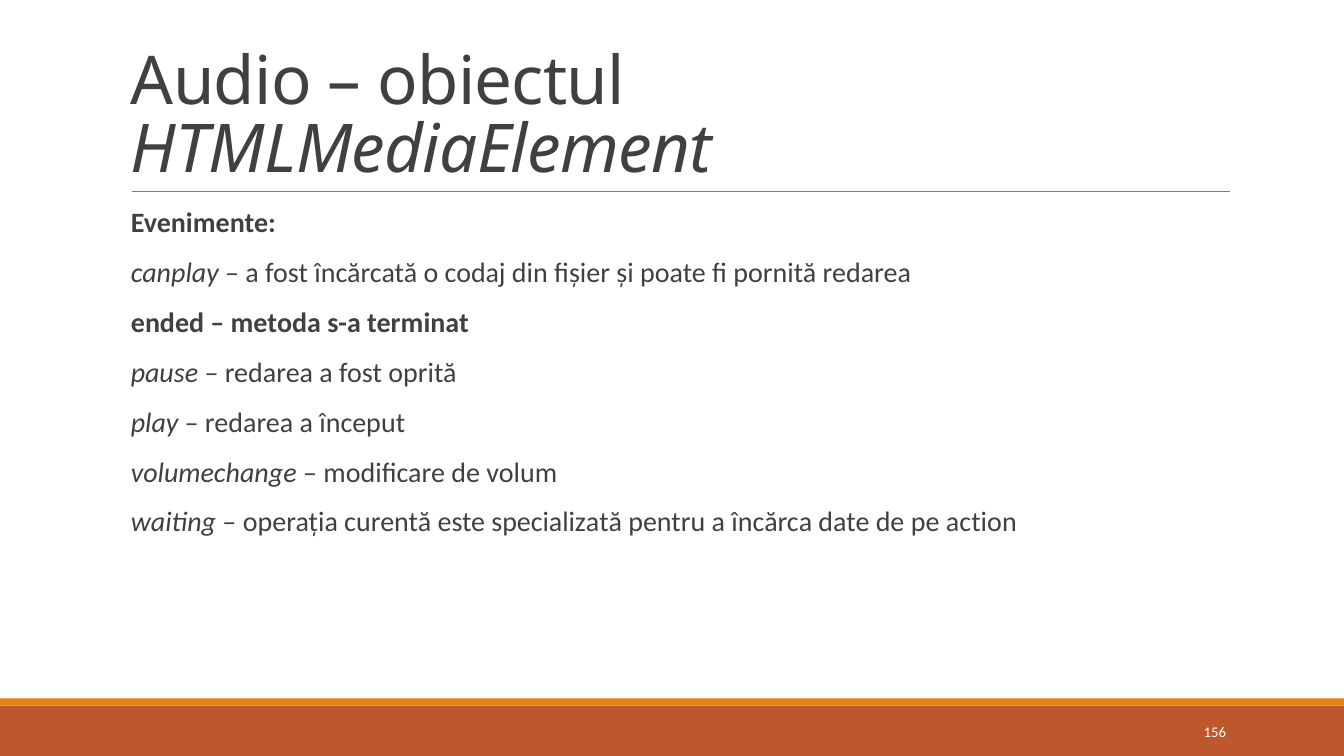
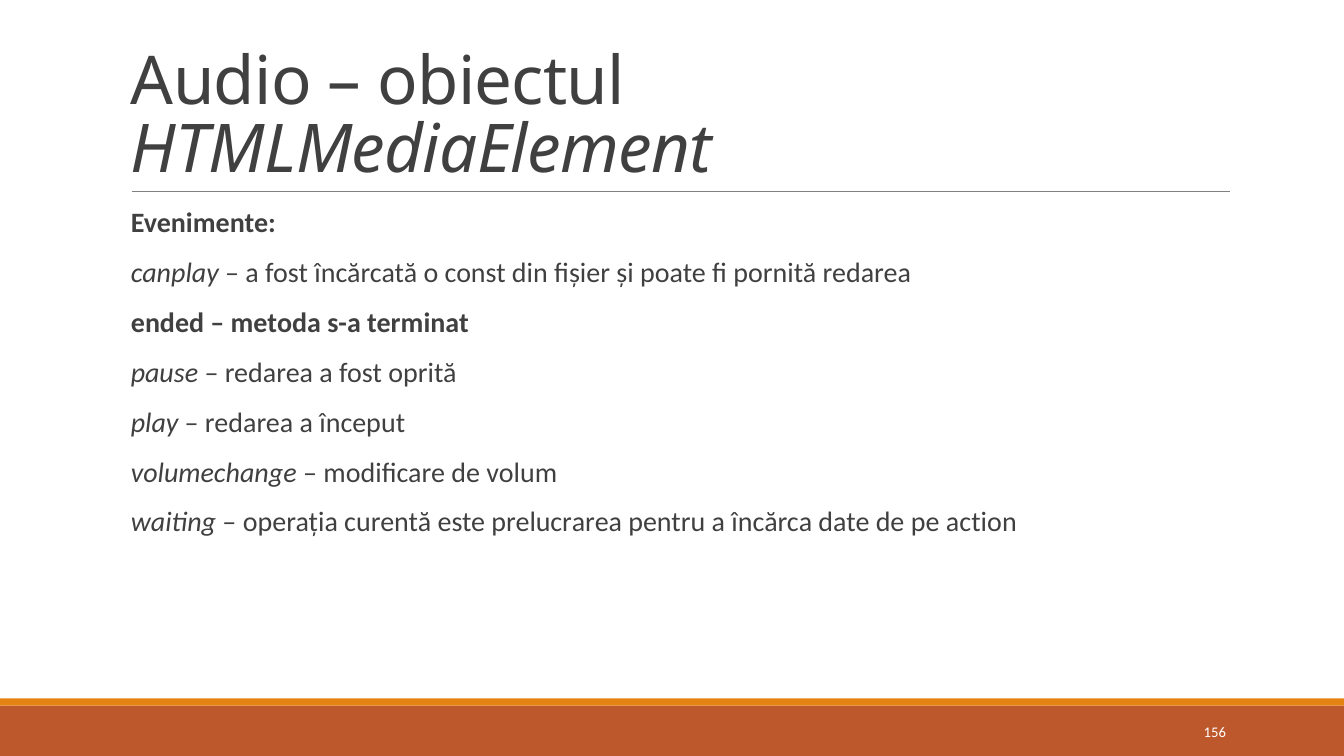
codaj: codaj -> const (475, 273)
specializată: specializată -> prelucrarea (557, 523)
